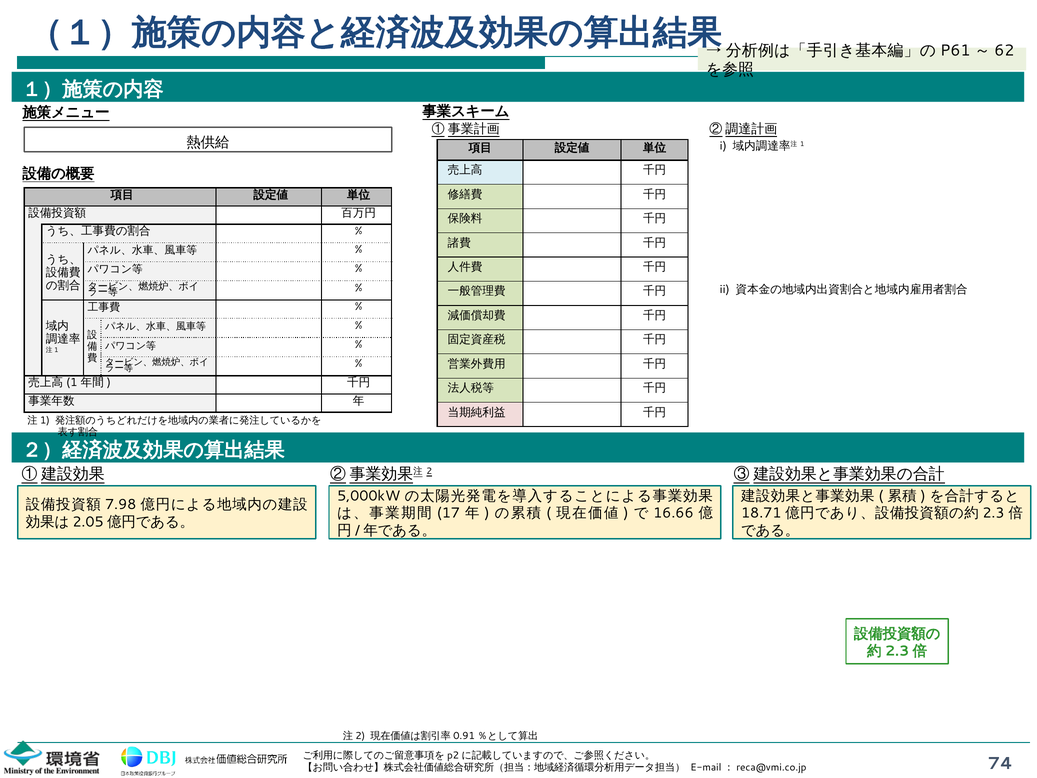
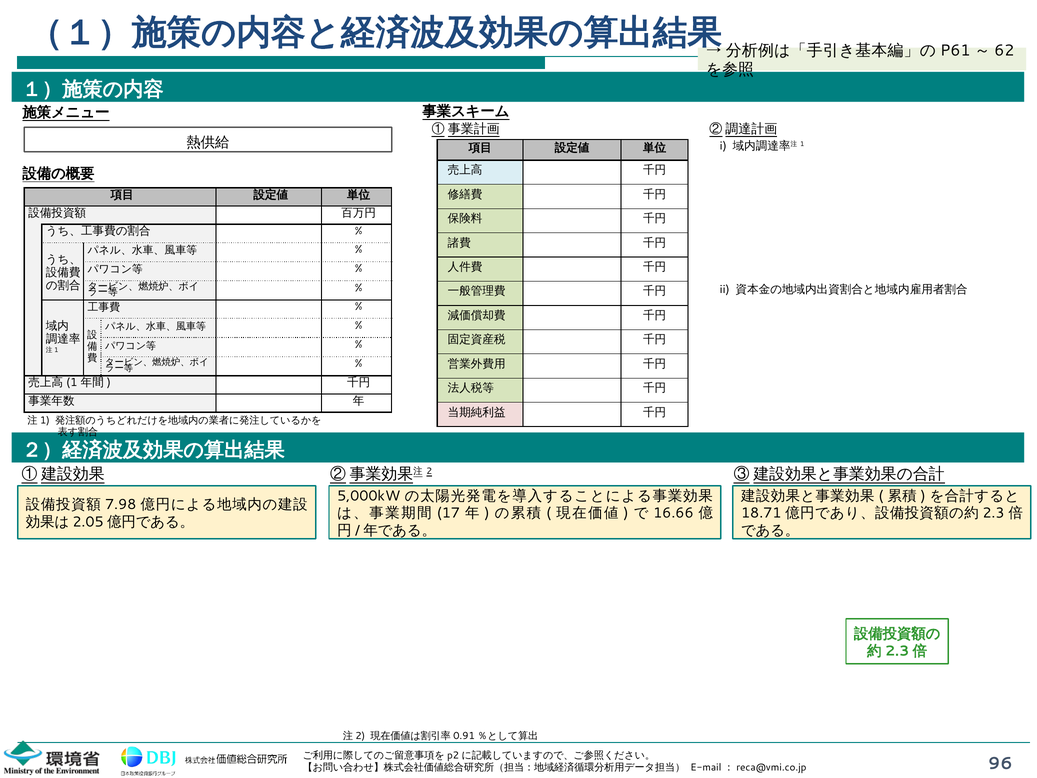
74: 74 -> 96 (1000, 763)
